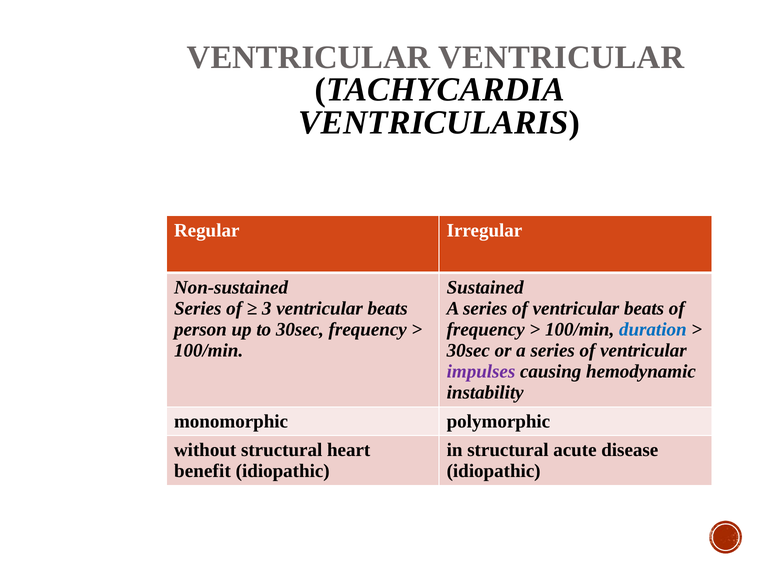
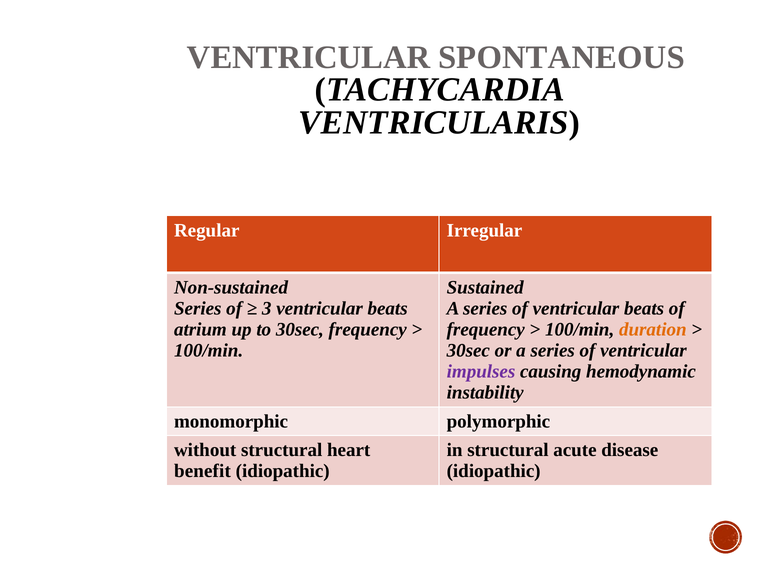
VENTRICULAR VENTRICULAR: VENTRICULAR -> SPONTANEOUS (561, 57)
person: person -> atrium (200, 329)
duration colour: blue -> orange (653, 329)
